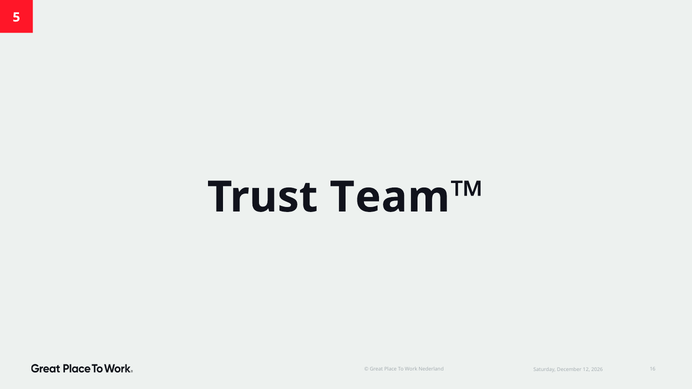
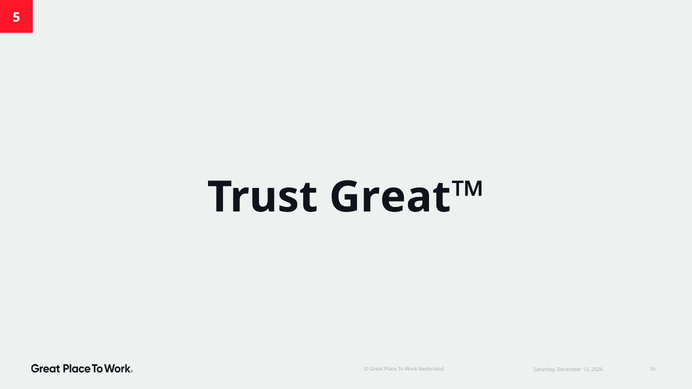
Team™: Team™ -> Great™ (407, 197)
